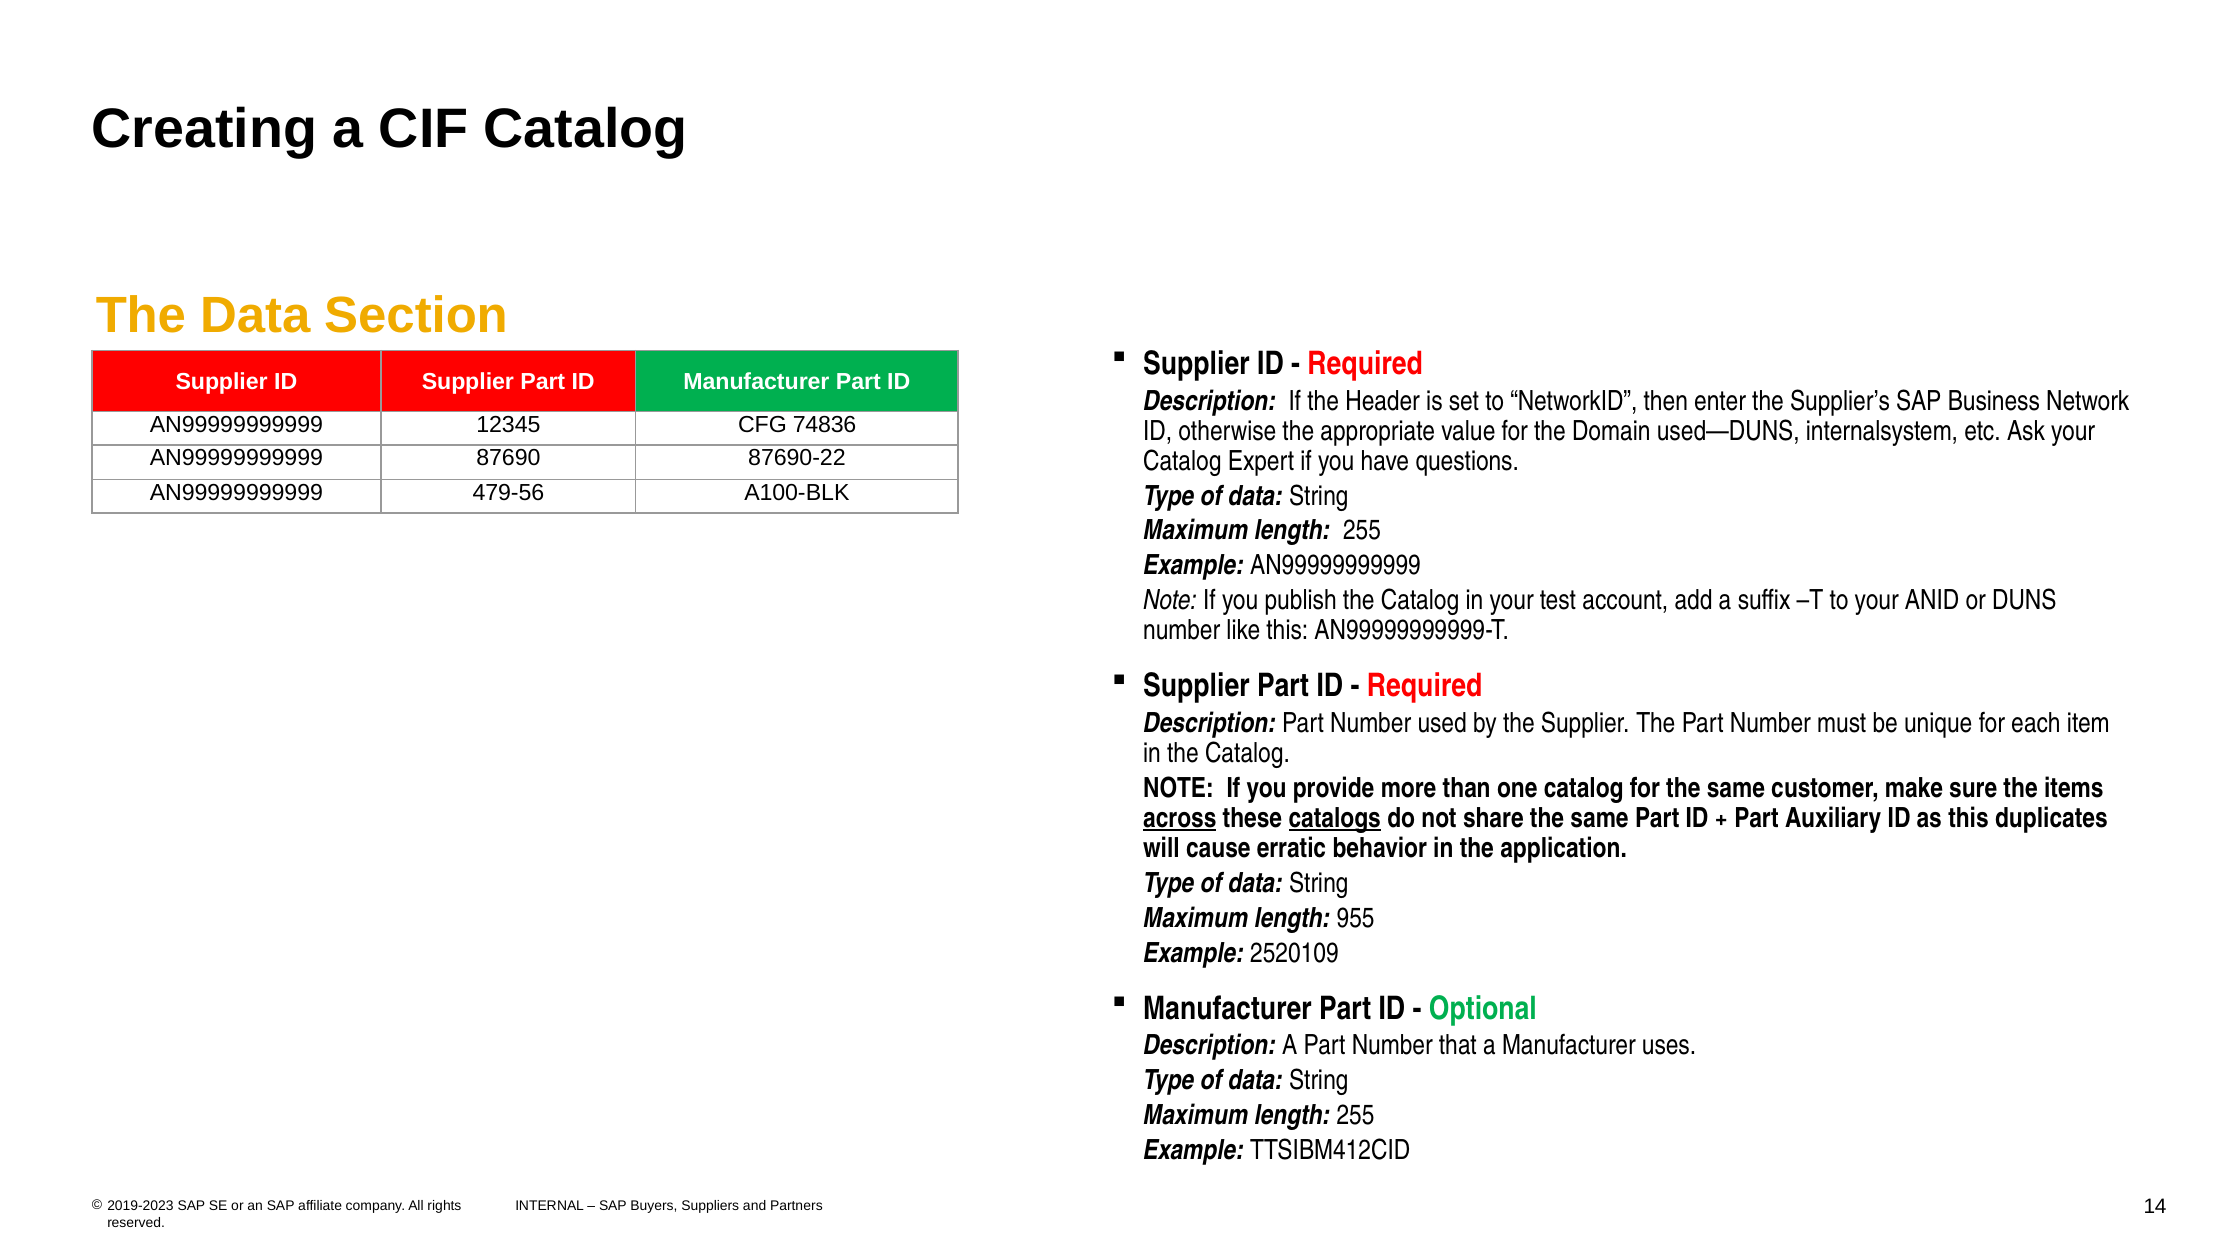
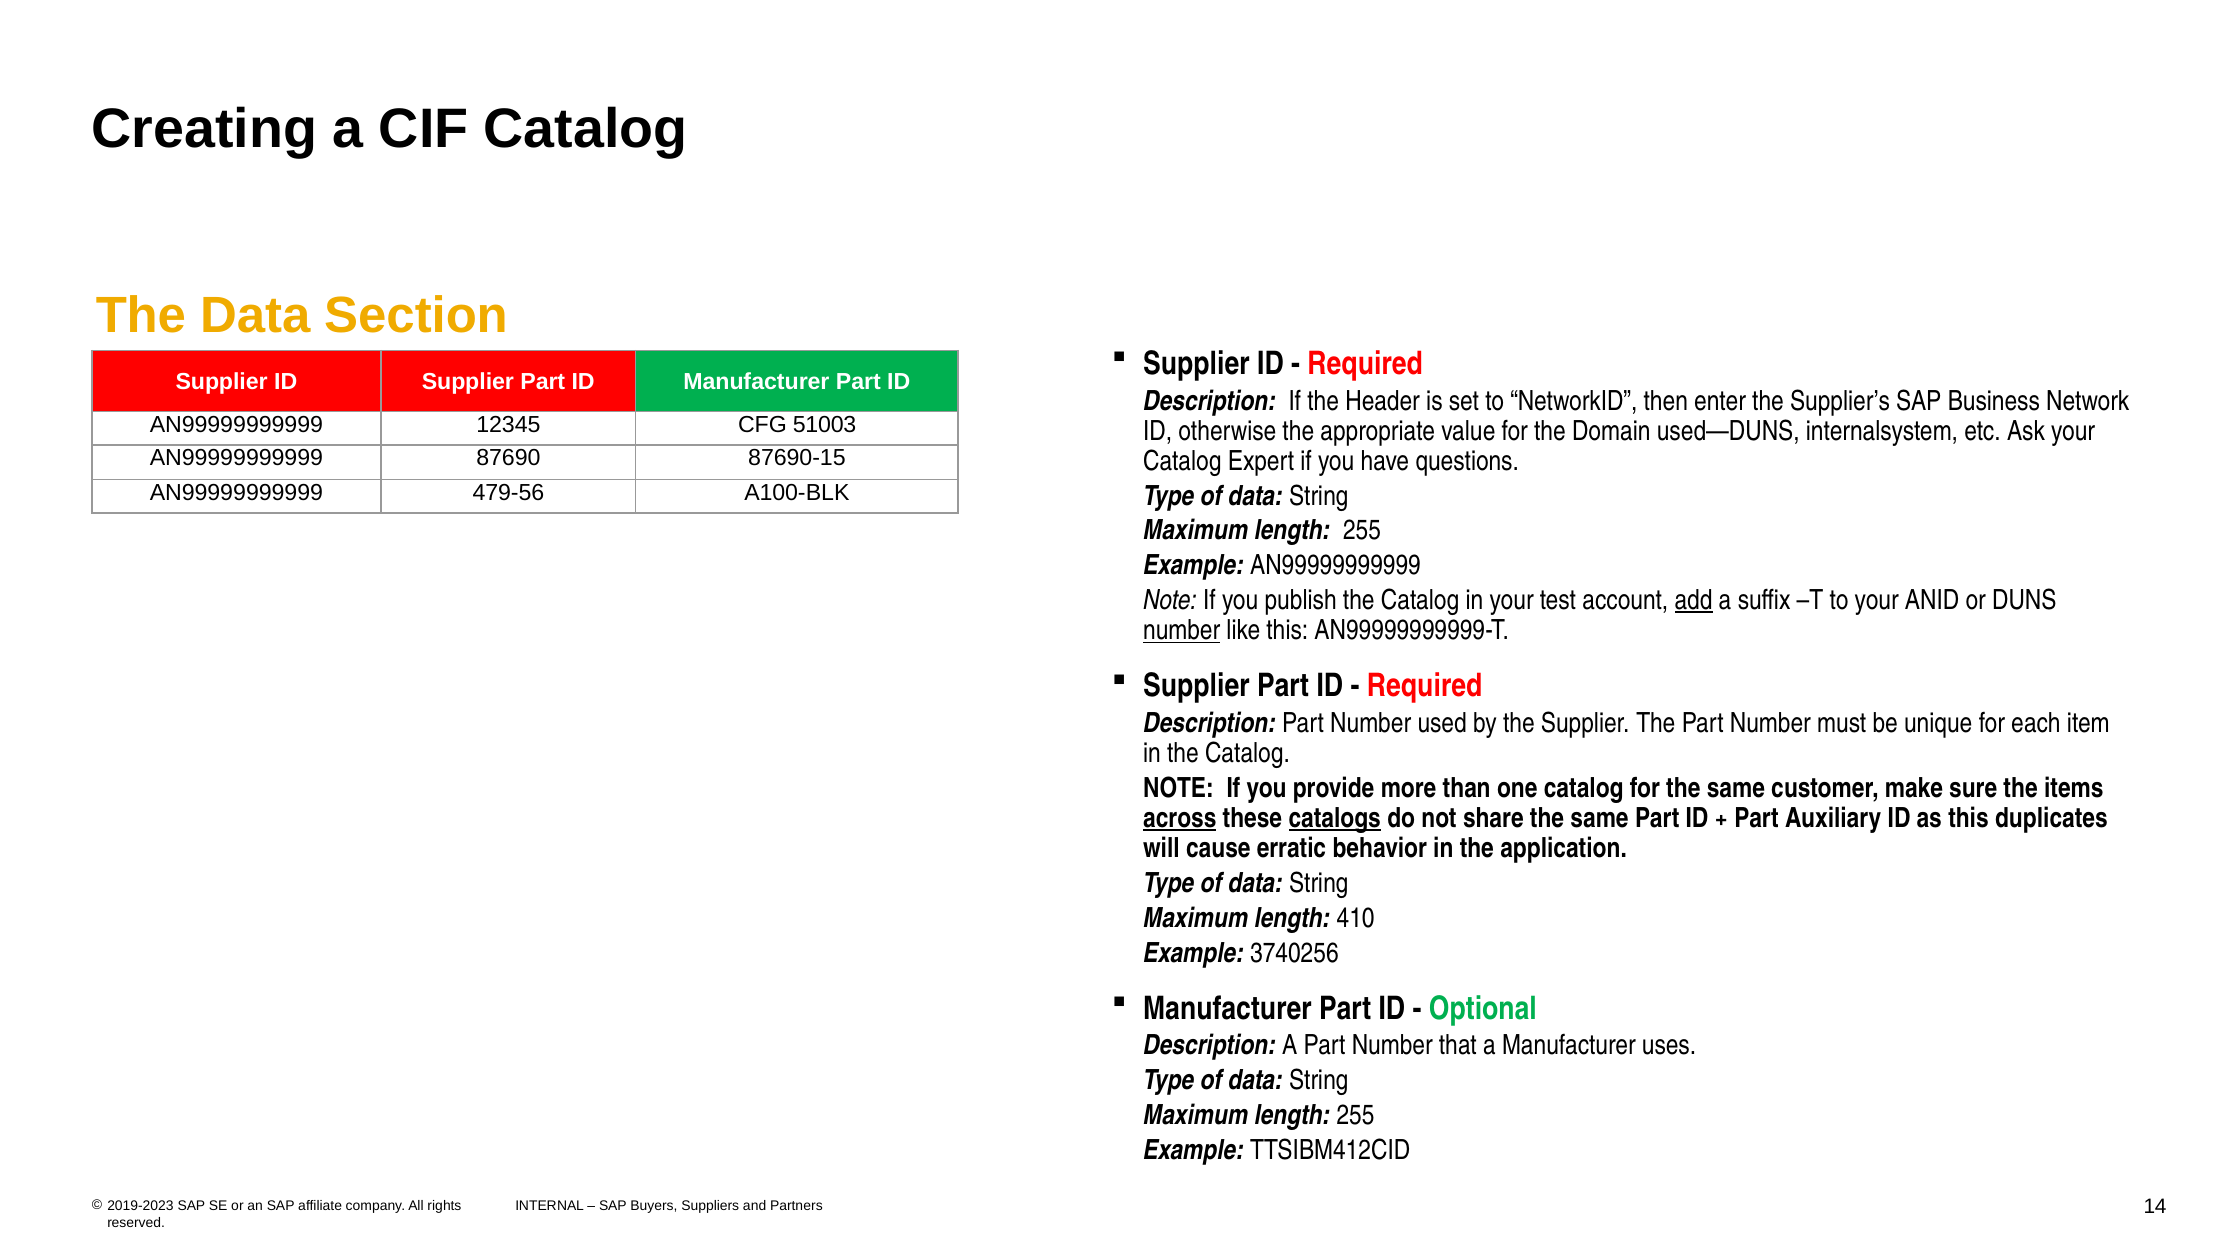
74836: 74836 -> 51003 (825, 425)
87690-22: 87690-22 -> 87690-15 (797, 458)
add underline: none -> present (1694, 600)
number underline: none -> present (1182, 630)
955: 955 -> 410 (1356, 918)
2520109: 2520109 -> 3740256 (1294, 953)
